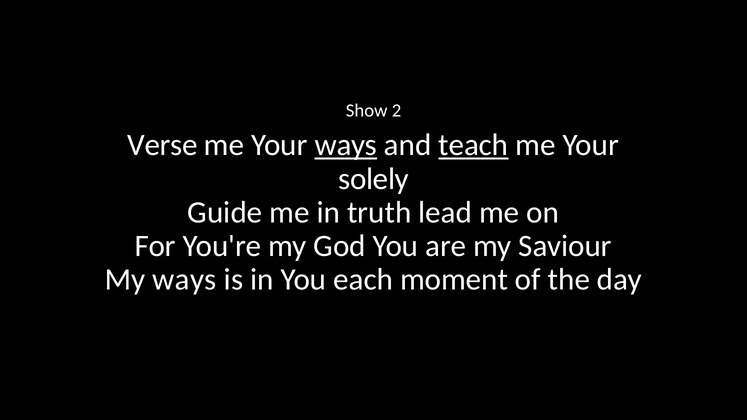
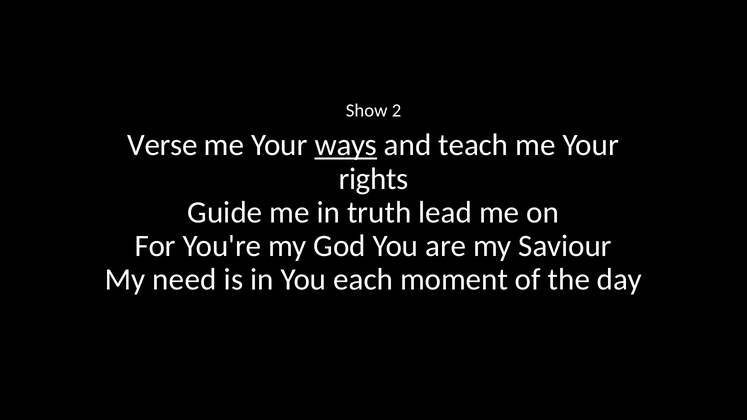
teach underline: present -> none (473, 145)
solely: solely -> rights (374, 179)
My ways: ways -> need (185, 280)
